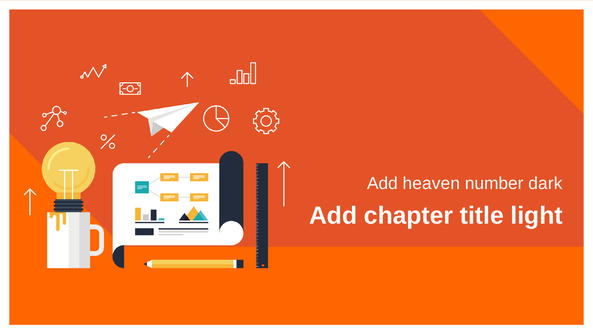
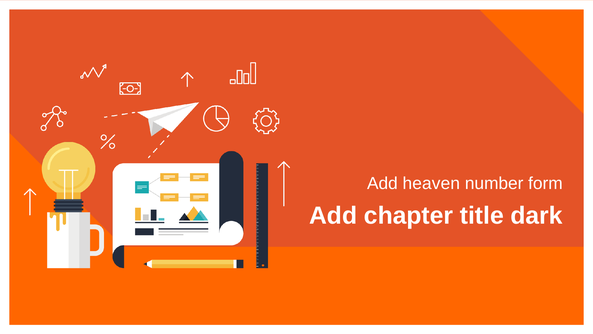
dark: dark -> form (545, 183)
light: light -> dark (537, 215)
